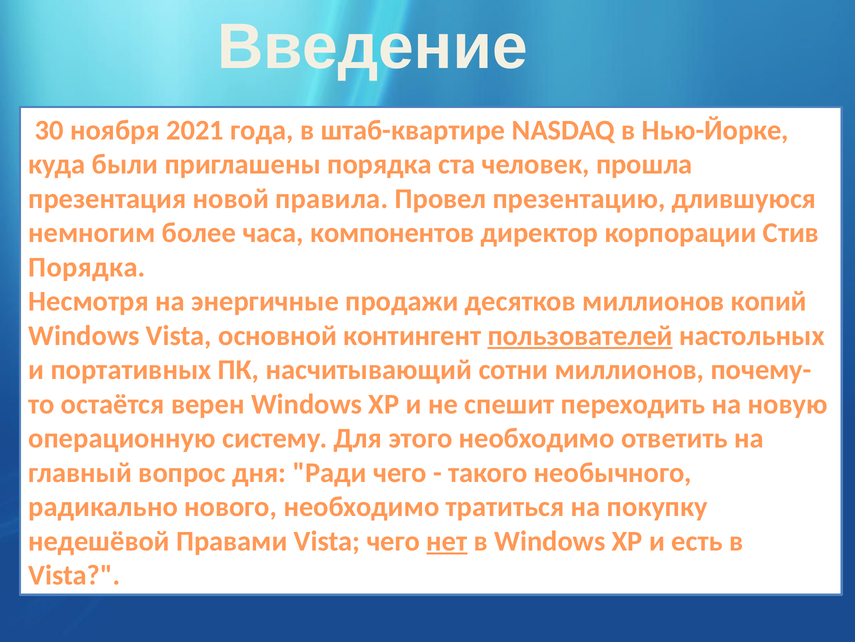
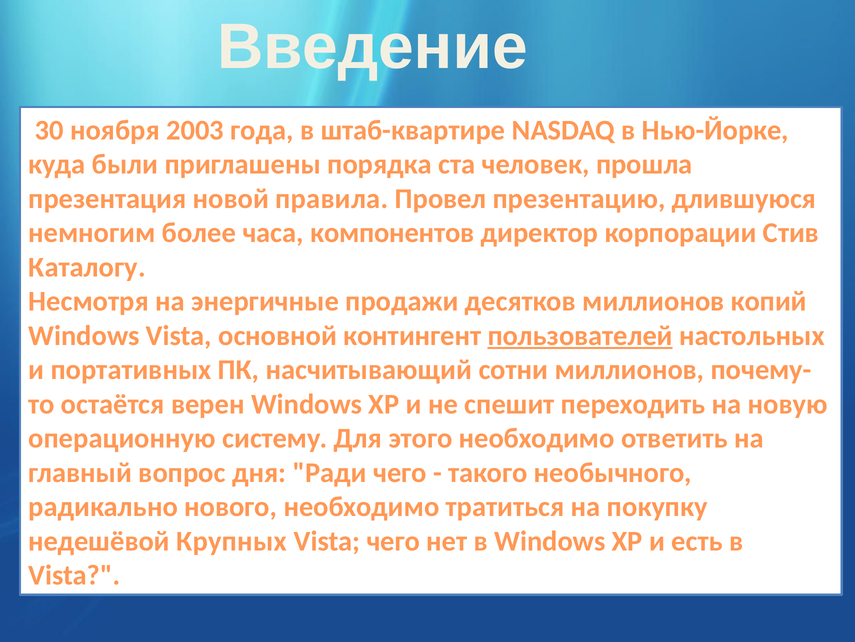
2021: 2021 -> 2003 (195, 130)
Порядка: Порядка -> Каталогу (87, 267)
Правами: Правами -> Крупных (232, 541)
нет underline: present -> none (447, 541)
